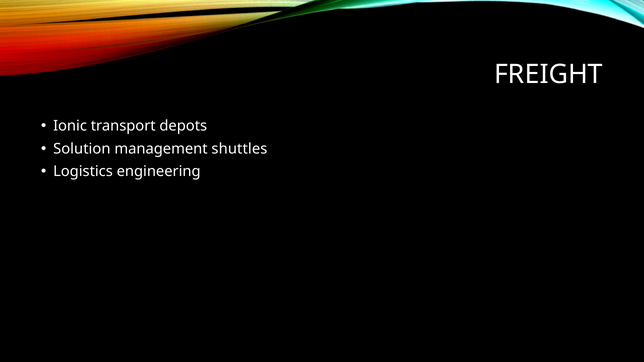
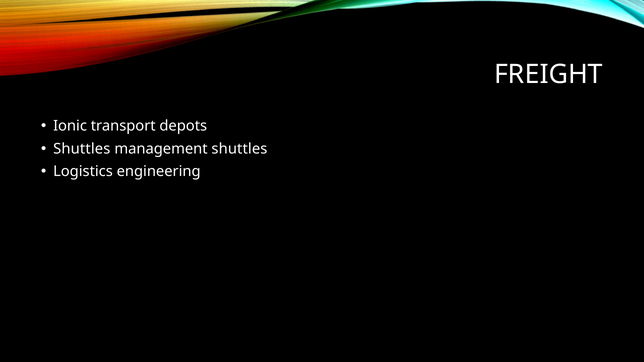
Solution: Solution -> Shuttles (82, 149)
